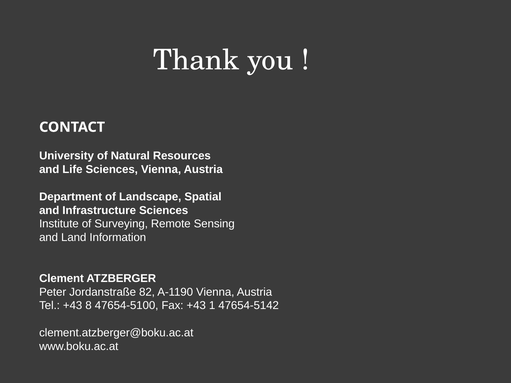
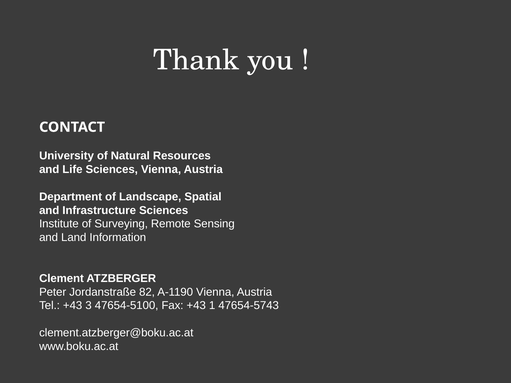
8: 8 -> 3 (89, 306)
47654-5142: 47654-5142 -> 47654-5743 (249, 306)
